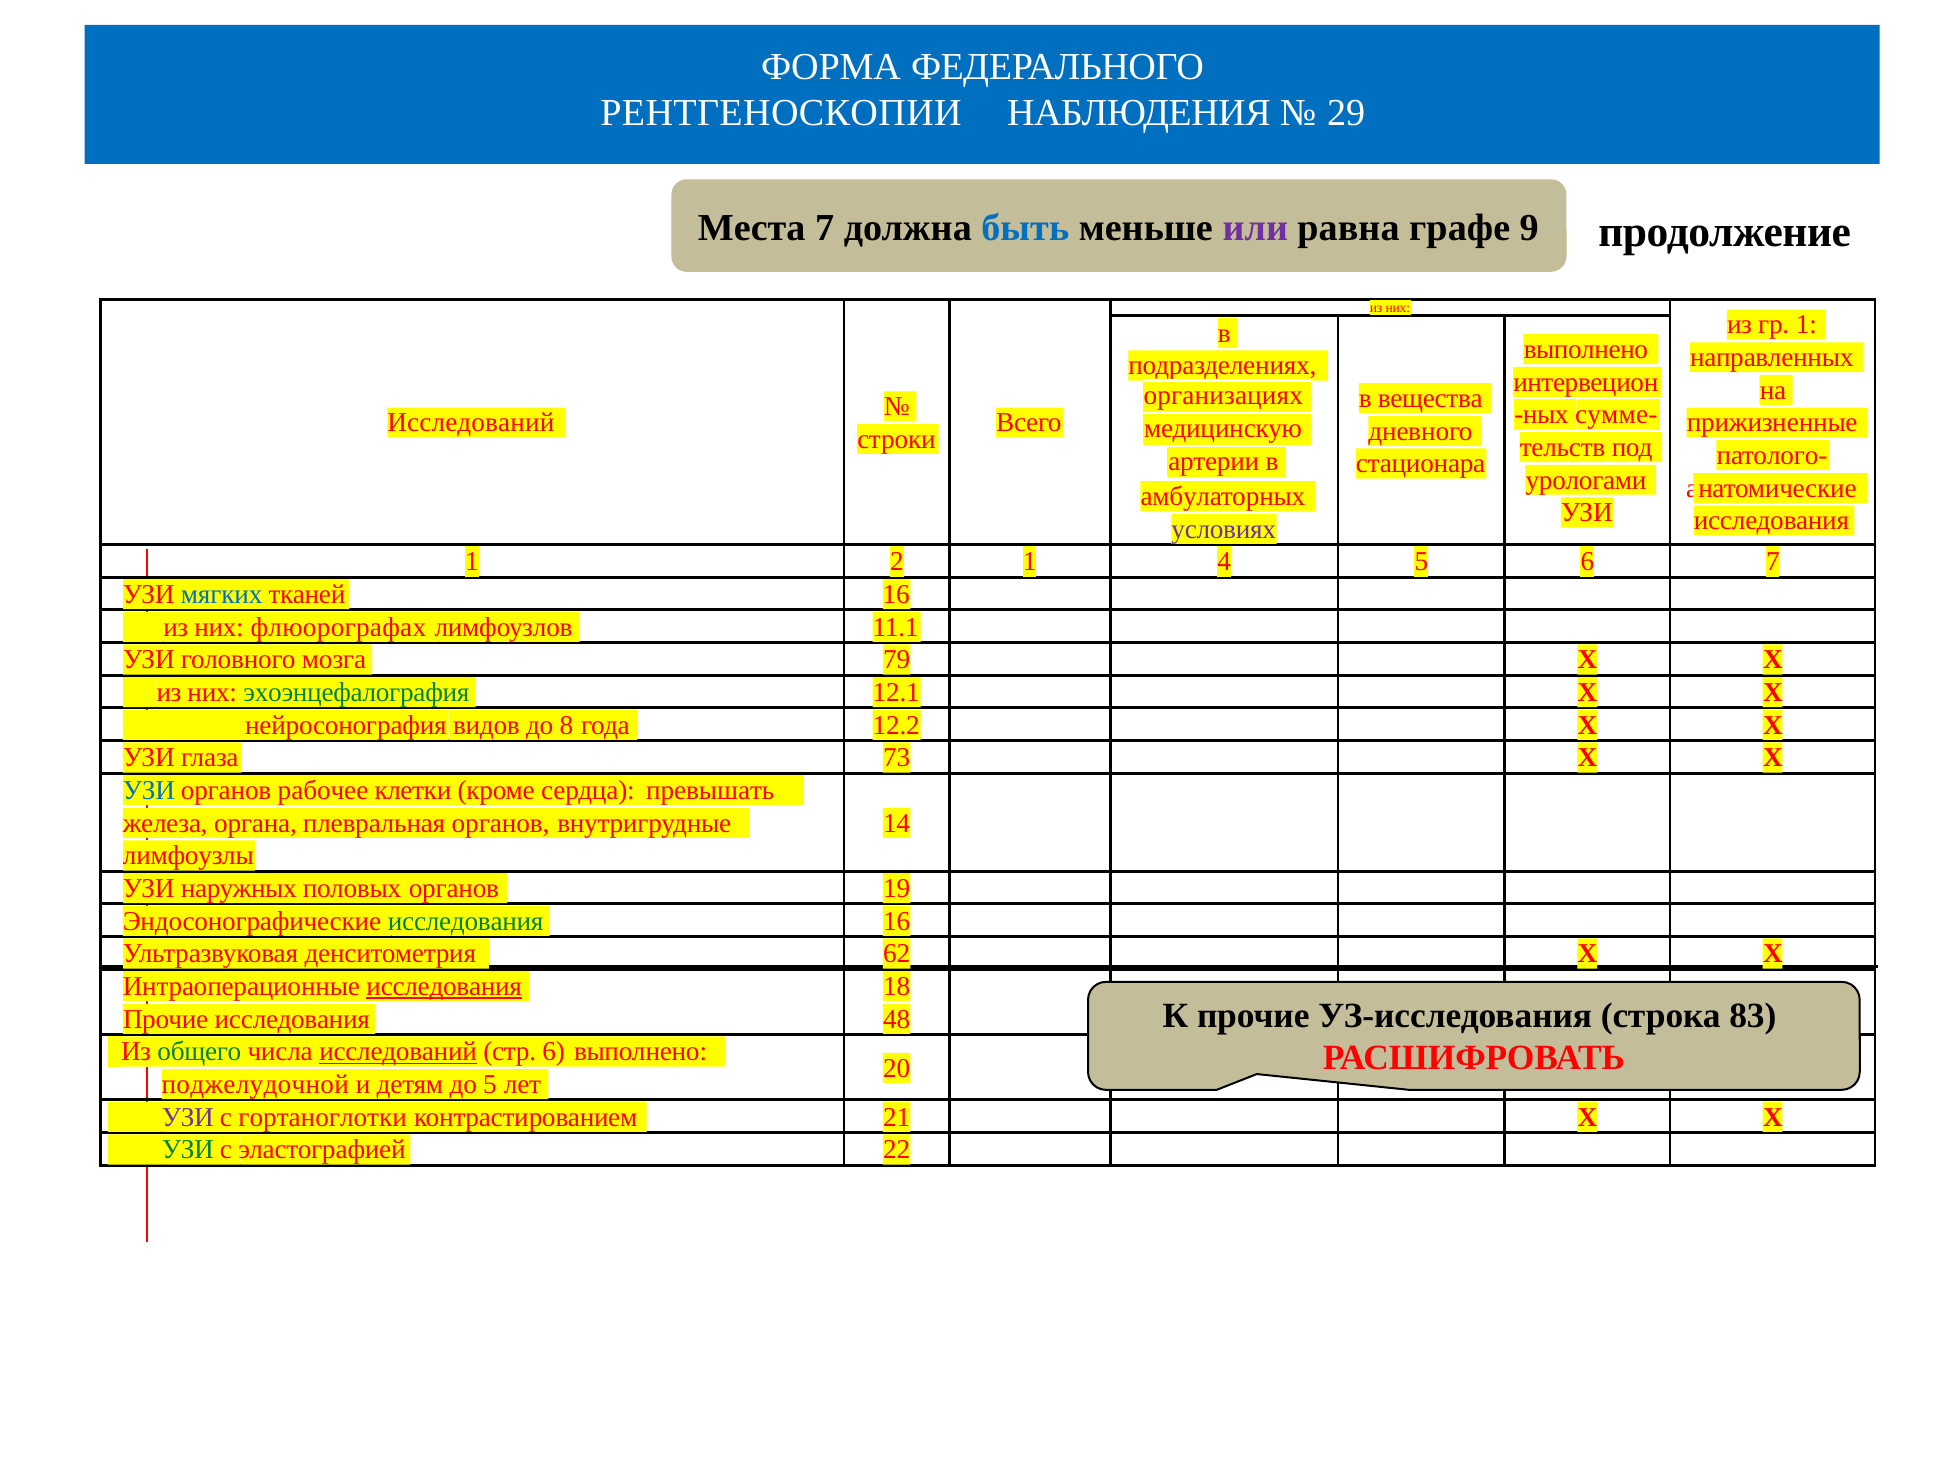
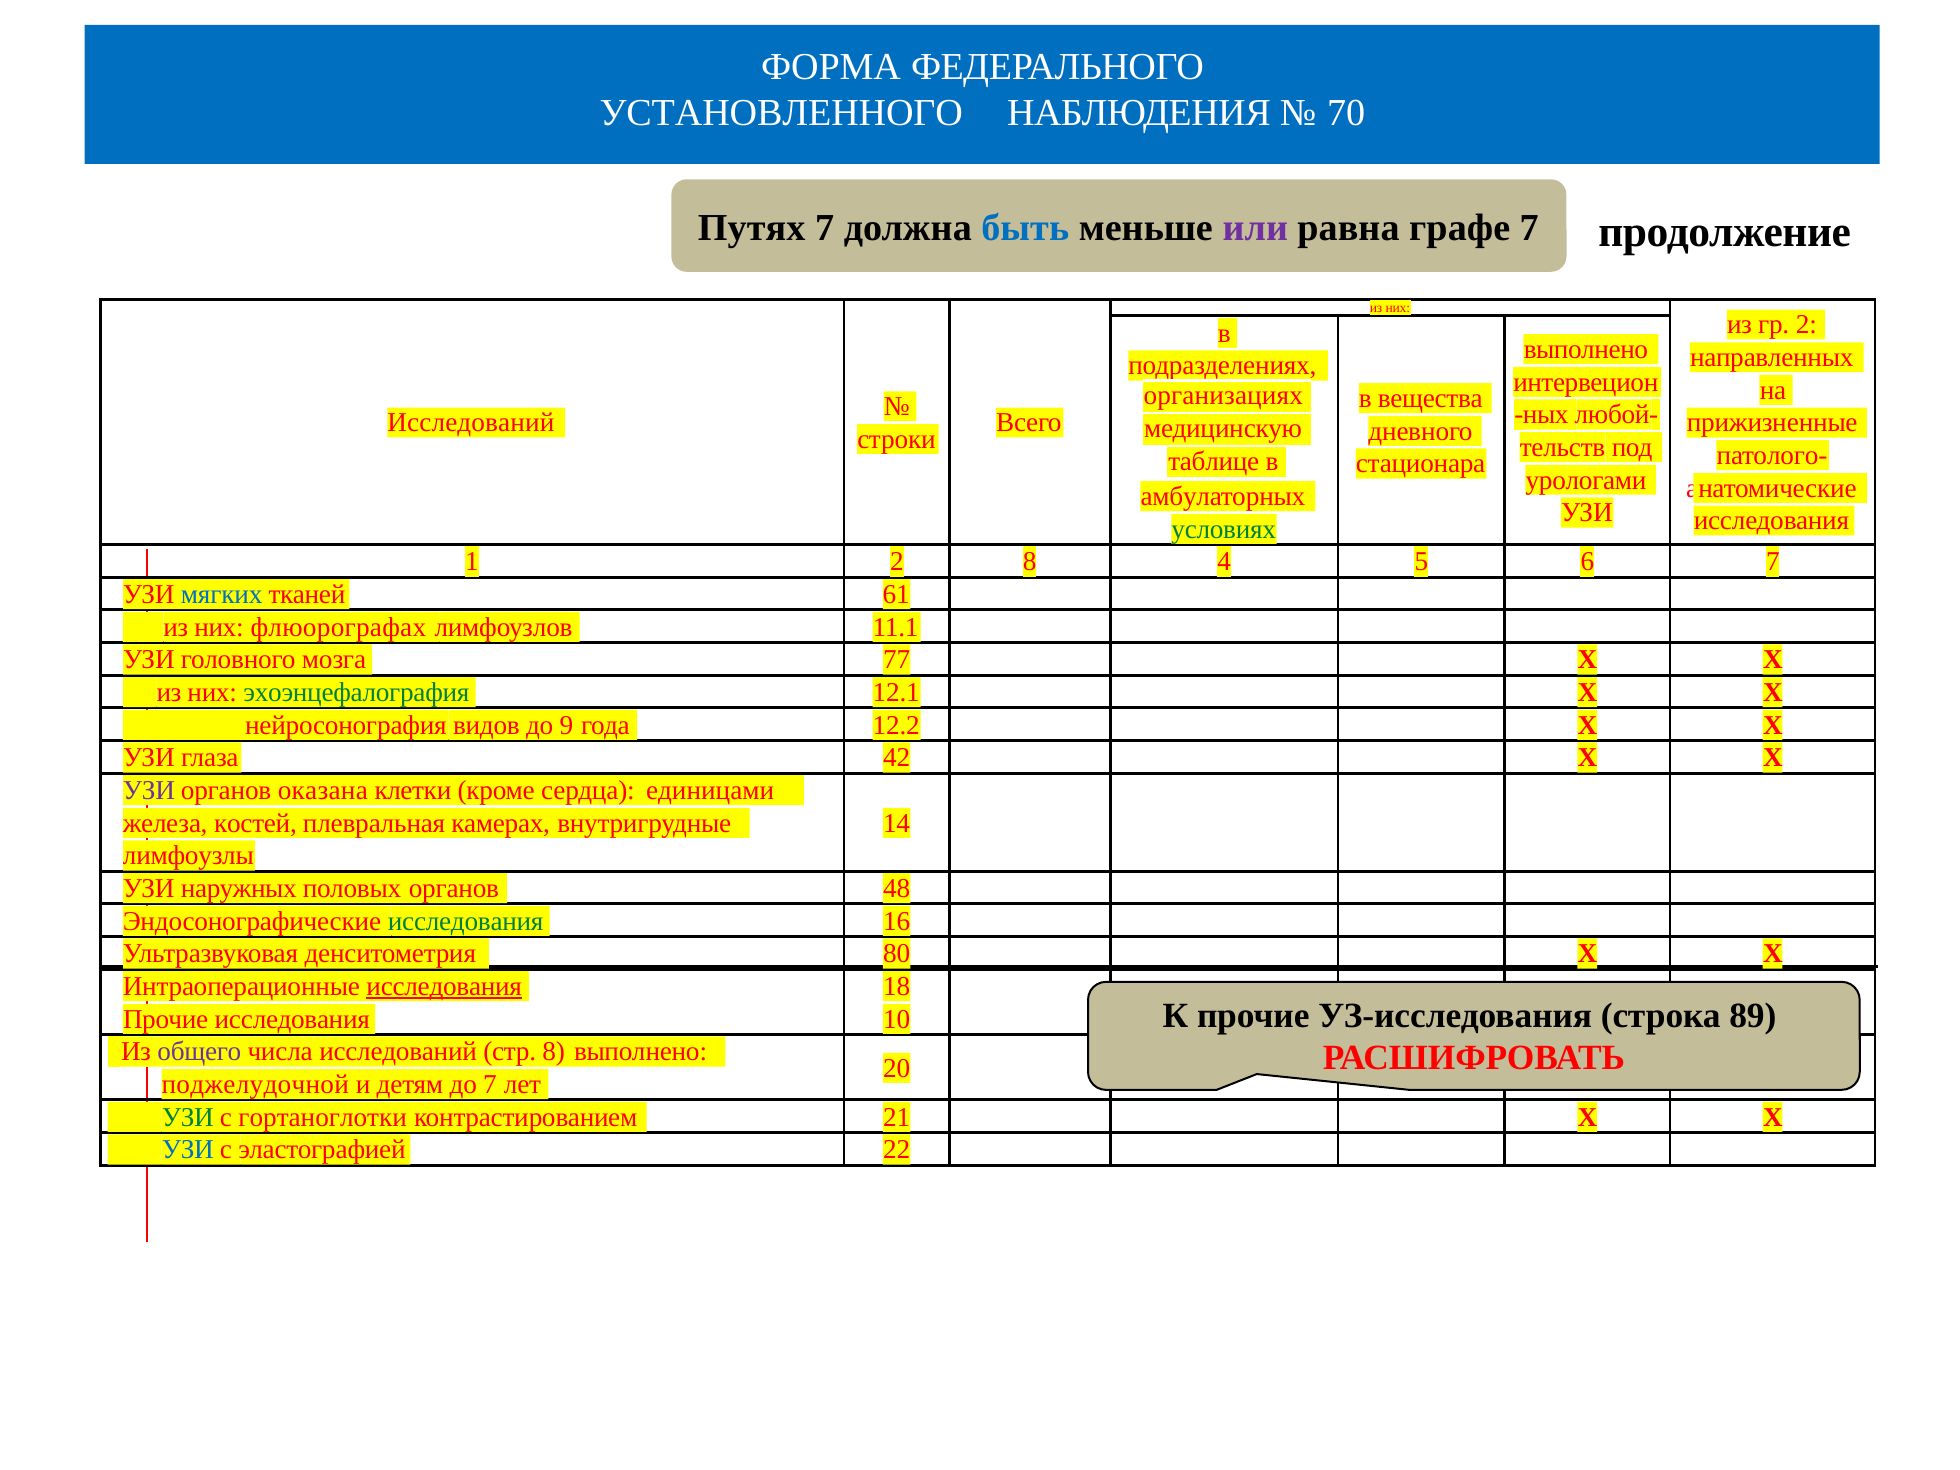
РЕНТГЕНОСКОПИИ: РЕНТГЕНОСКОПИИ -> УСТАНОВЛЕННОГО (781, 113)
29: 29 -> 70 (1346, 113)
Места: Места -> Путях (752, 228)
графе 9: 9 -> 7 (1529, 228)
гр 1: 1 -> 2 (1806, 325)
сумме-: сумме- -> любой- (1616, 415)
артерии: артерии -> таблице (1214, 461)
условиях colour: purple -> green (1224, 529)
2 1: 1 -> 8 (1030, 562)
тканей 16: 16 -> 61 (896, 595)
79: 79 -> 77 (897, 660)
8: 8 -> 9 (566, 725)
73: 73 -> 42 (897, 758)
УЗИ colour: blue -> purple (149, 791)
рабочее: рабочее -> оказана (323, 791)
превышать: превышать -> единицами (710, 791)
органа: органа -> костей (256, 823)
плевральная органов: органов -> камерах (501, 823)
19: 19 -> 48 (897, 889)
62: 62 -> 80 (897, 954)
83: 83 -> 89 (1753, 1016)
48: 48 -> 10 (897, 1019)
общего colour: green -> purple (199, 1052)
исследований underline: present -> none (398, 1052)
стр 6: 6 -> 8 (554, 1052)
до 5: 5 -> 7 (490, 1085)
УЗИ colour: purple -> green (188, 1117)
УЗИ colour: green -> blue (188, 1150)
